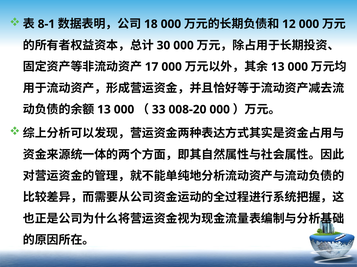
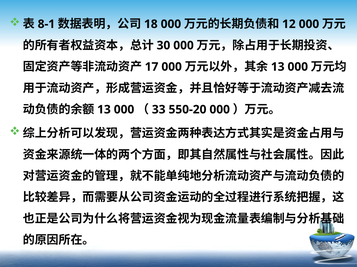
008-20: 008-20 -> 550-20 (187, 110)
